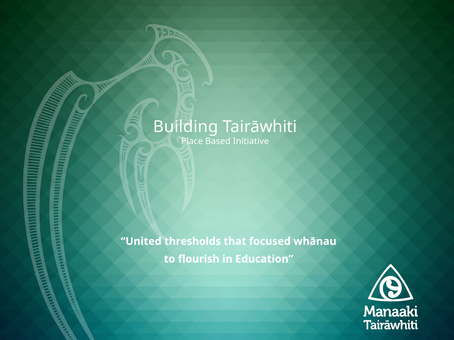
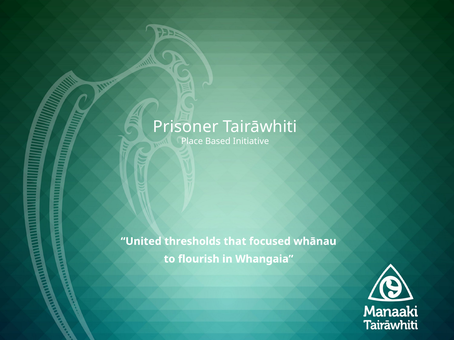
Building: Building -> Prisoner (186, 127)
Education: Education -> Whangaia (264, 259)
